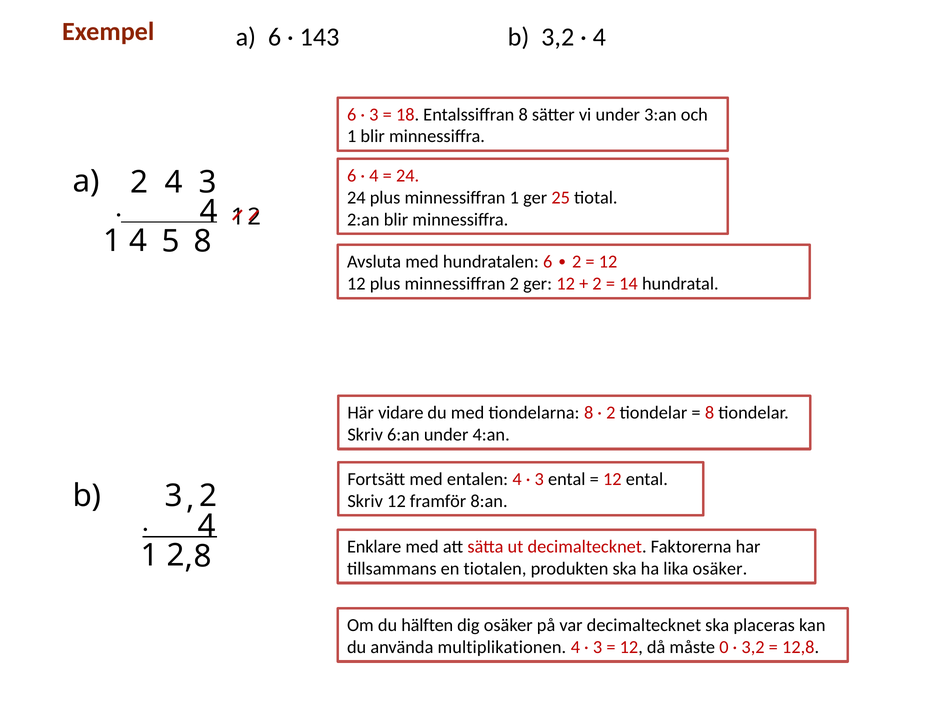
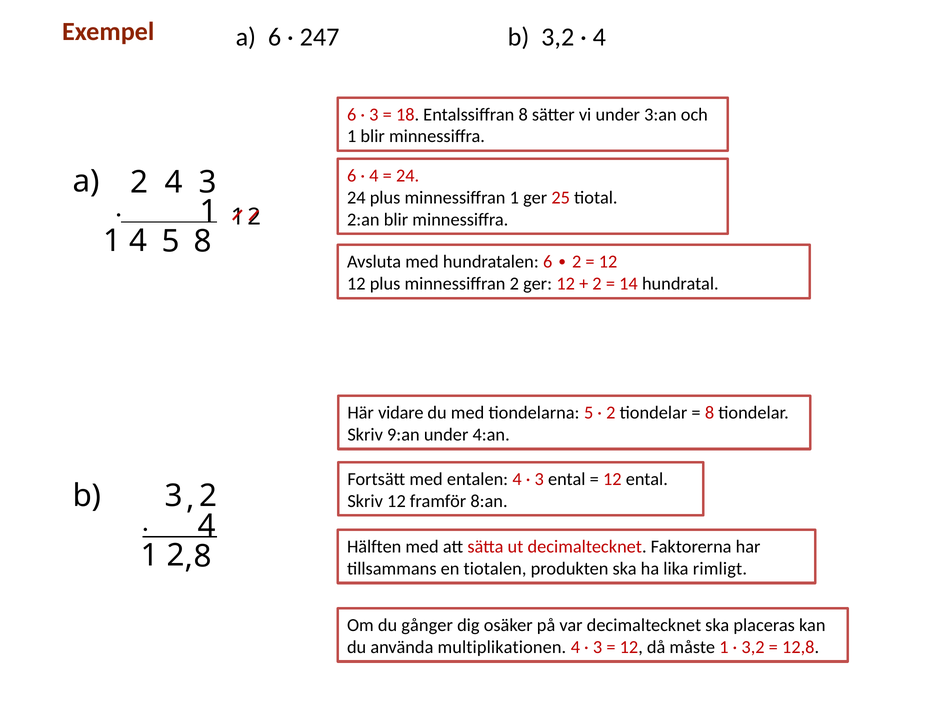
143: 143 -> 247 (320, 37)
4: 4 -> 1 (209, 212)
tiondelarna 8: 8 -> 5 (589, 413)
6:an: 6:an -> 9:an (403, 435)
Enklare: Enklare -> Hälften (374, 547)
lika osäker: osäker -> rimligt (720, 569)
hälften: hälften -> gånger (427, 626)
måste 0: 0 -> 1 (724, 648)
